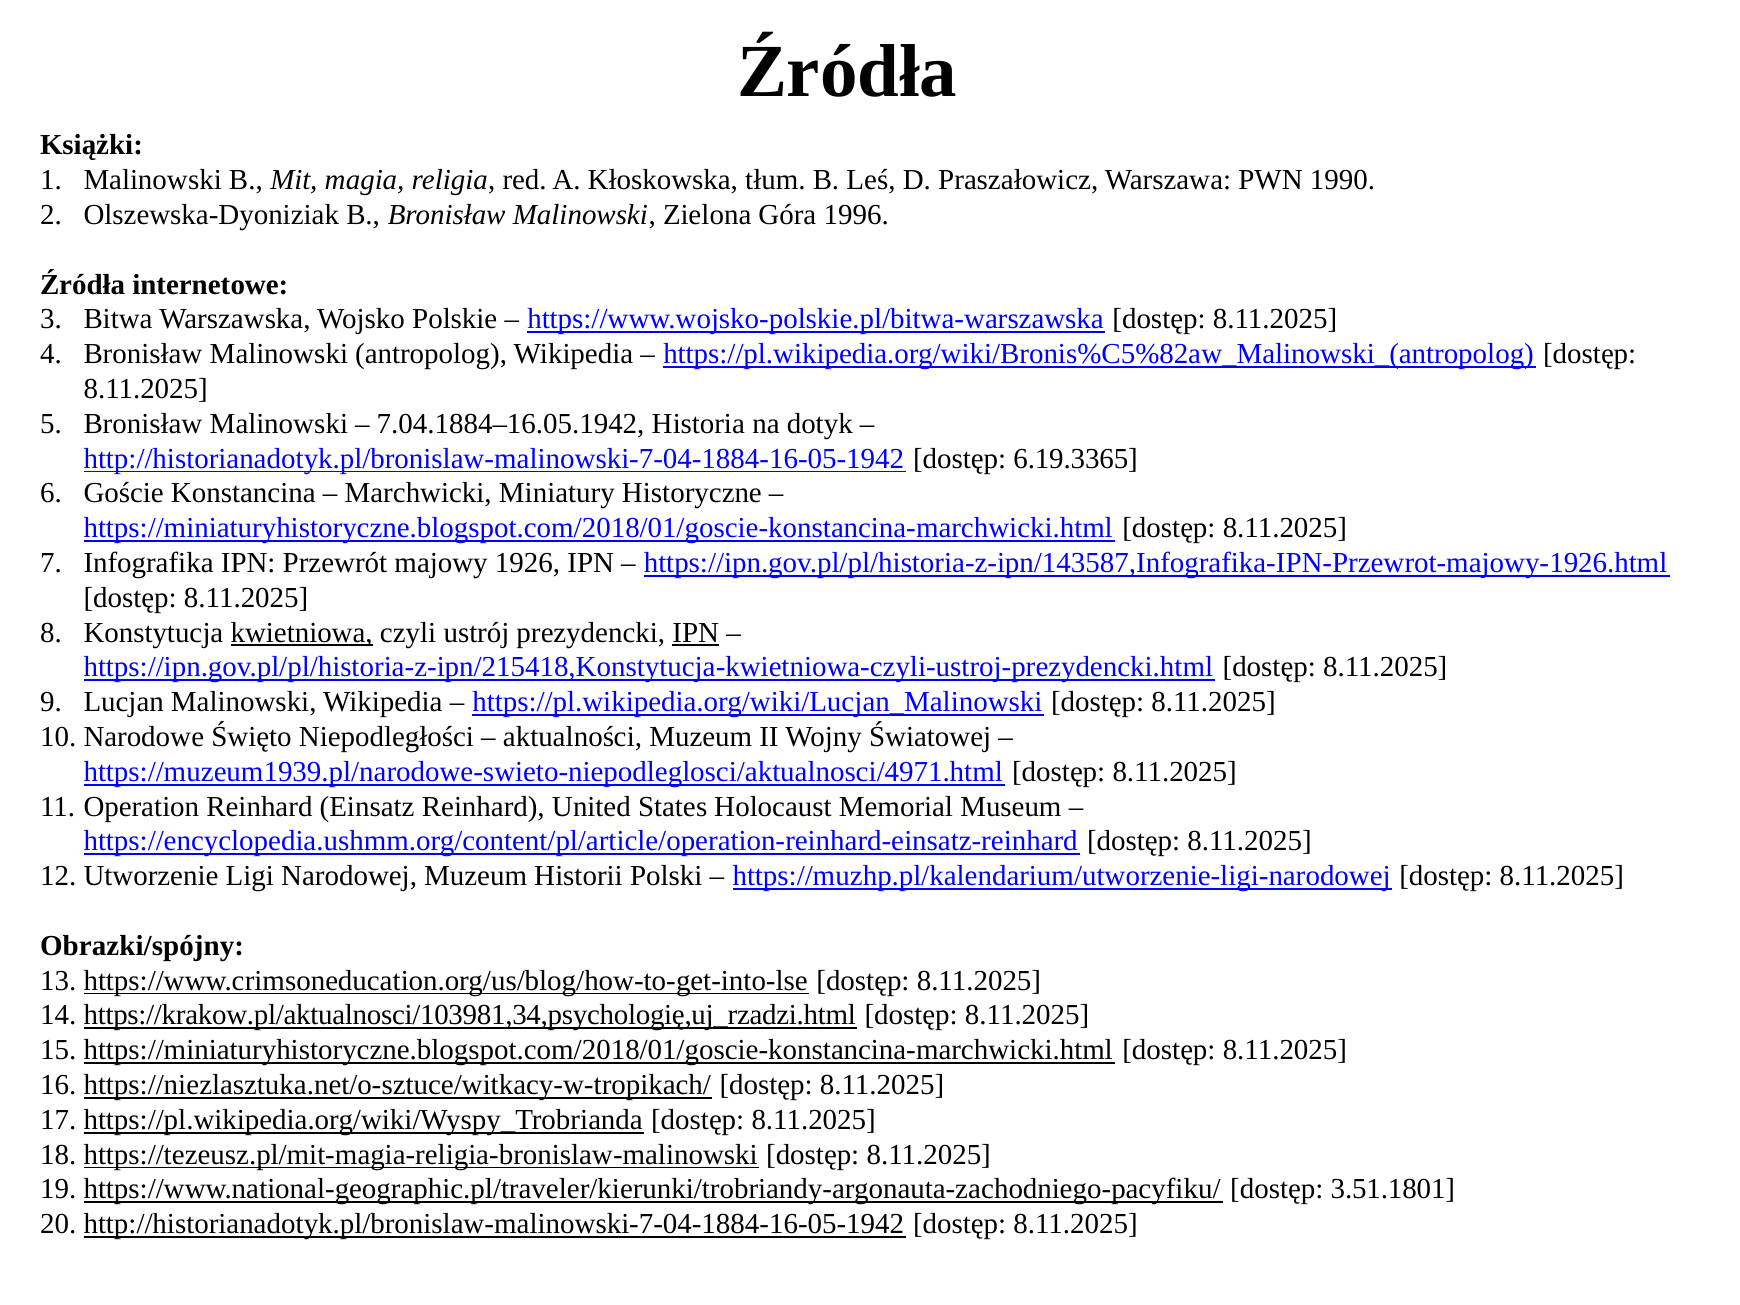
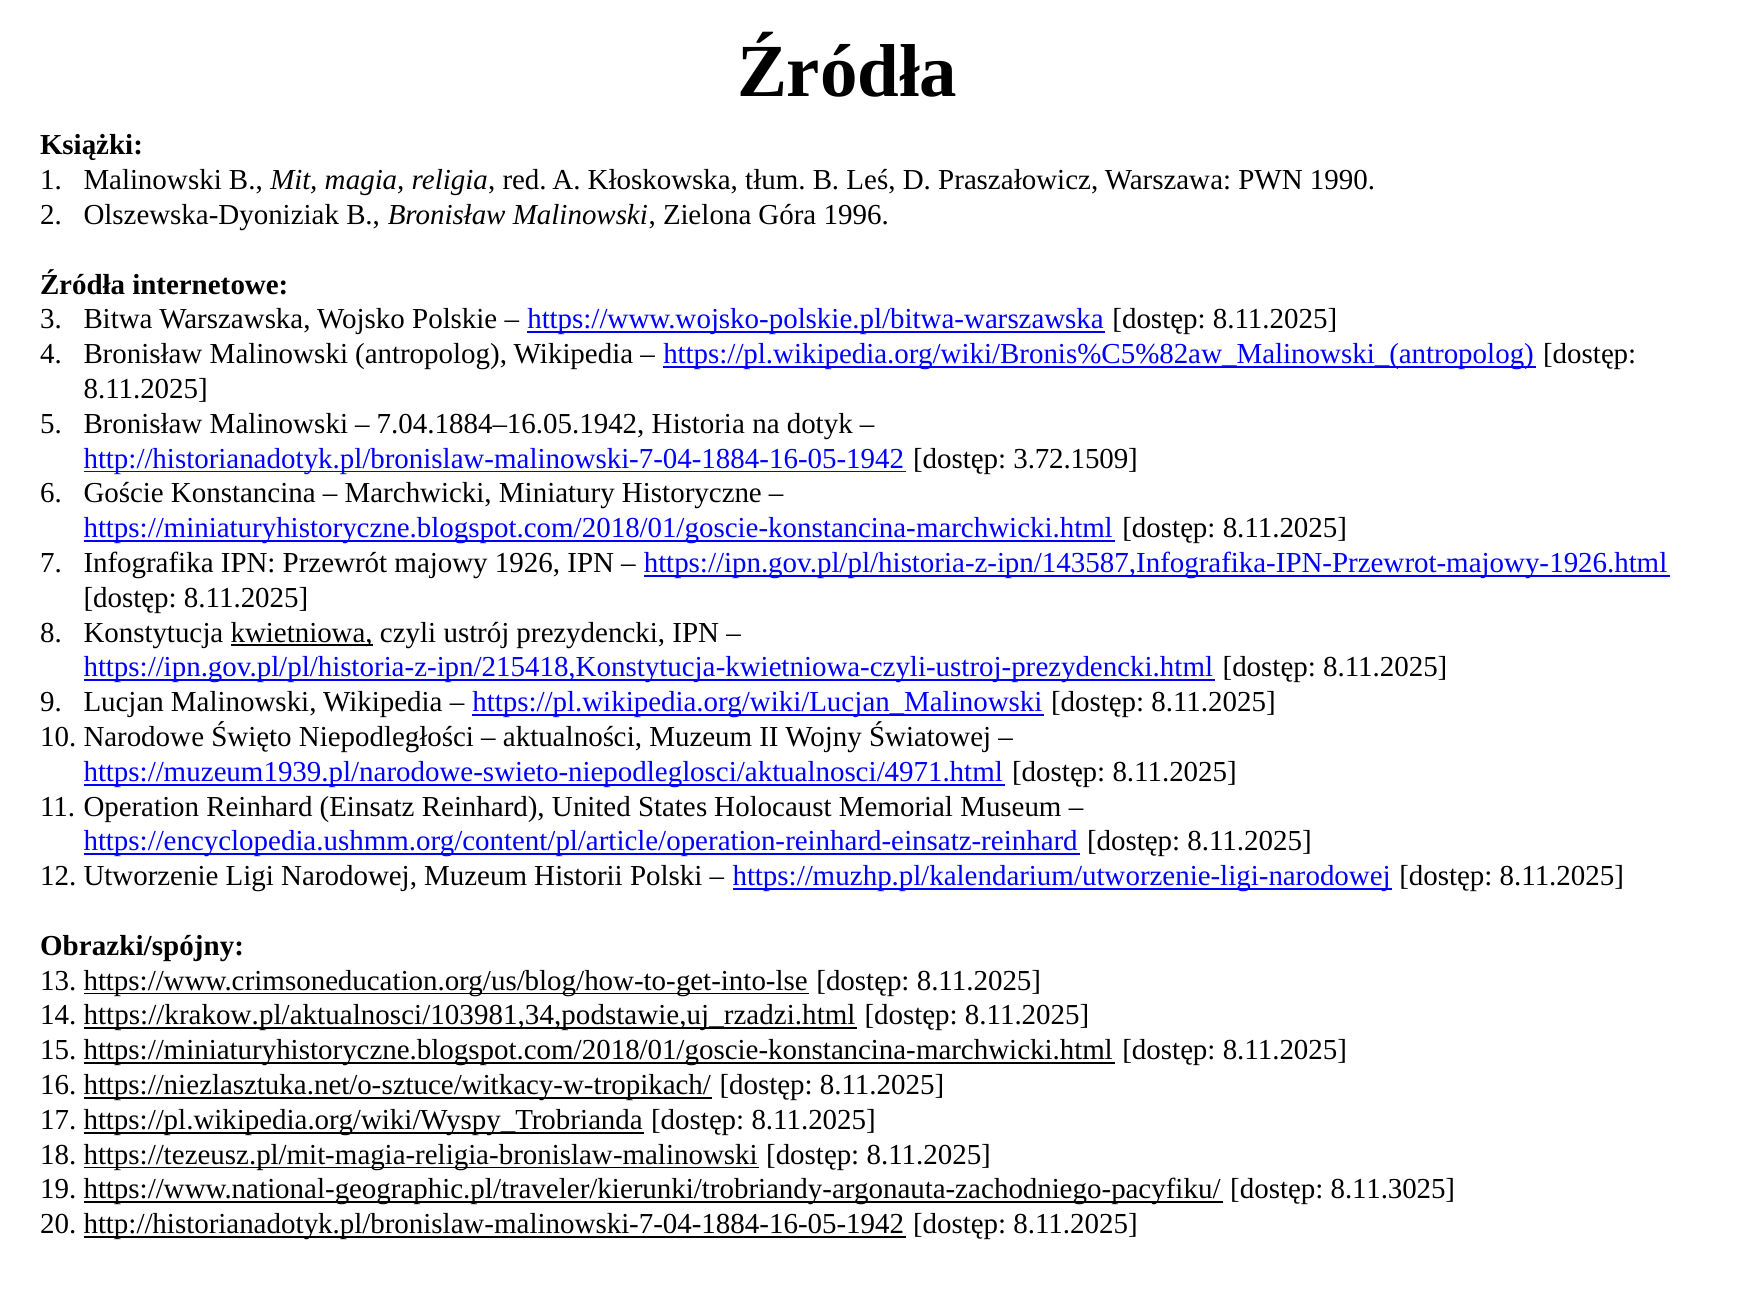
6.19.3365: 6.19.3365 -> 3.72.1509 (1076, 459)
IPN underline: present -> none (696, 633)
https://krakow.pl/aktualnosci/103981,34,psychologię,uj_rzadzi.html: https://krakow.pl/aktualnosci/103981,34,psychologię,uj_rzadzi.html -> https://krakow.pl/aktualnosci/103981,34,podstawie,uj_rzadzi.html (470, 1015)
3.51.1801: 3.51.1801 -> 8.11.3025 (1393, 1189)
